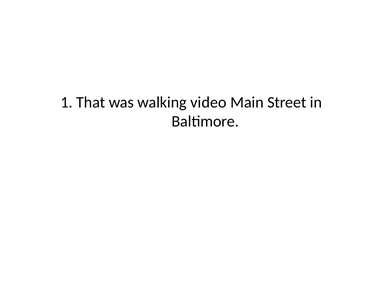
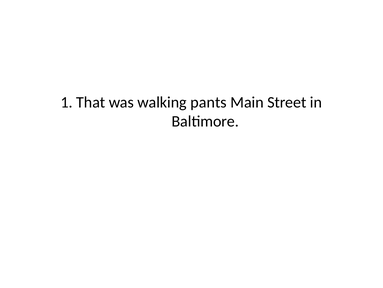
video: video -> pants (208, 102)
